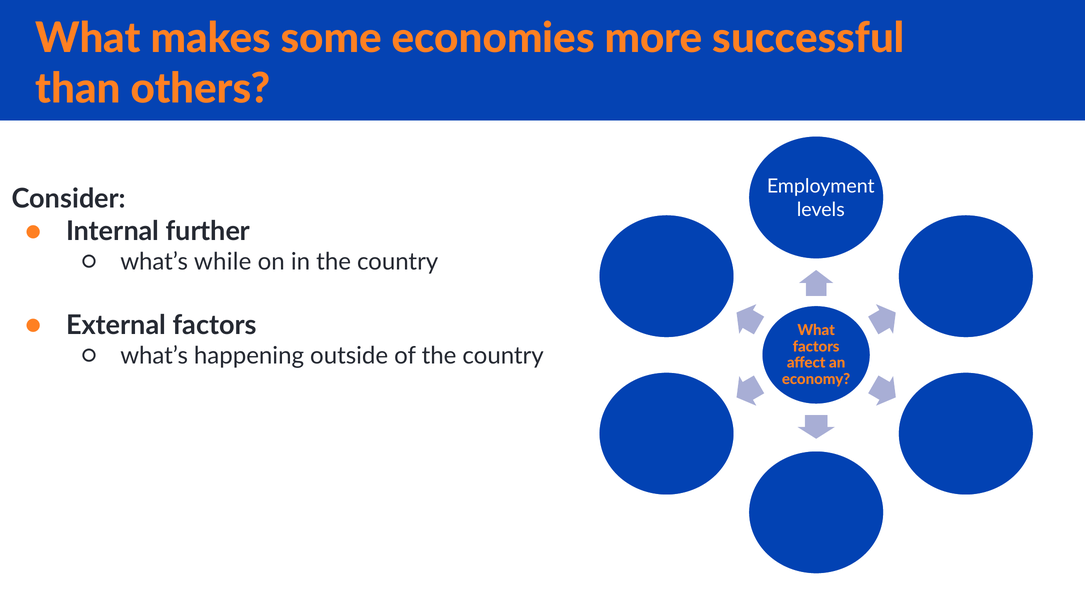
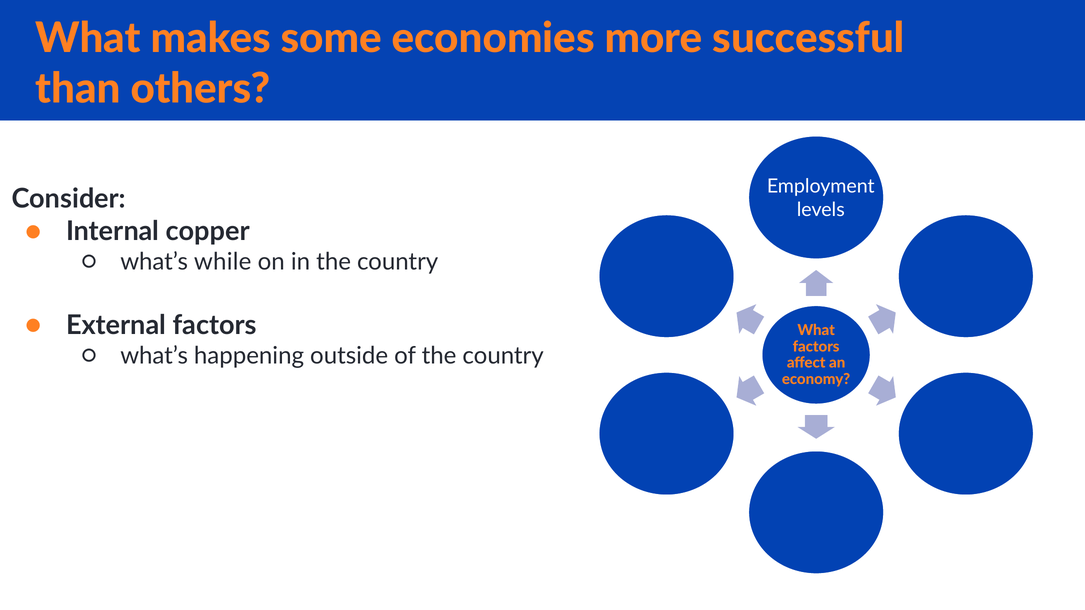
further: further -> copper (208, 232)
